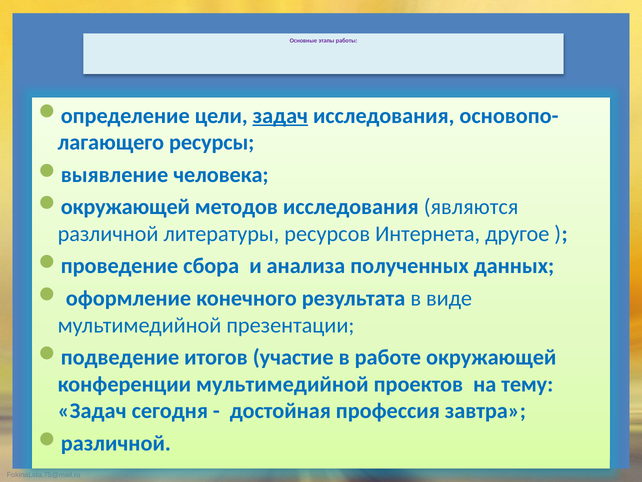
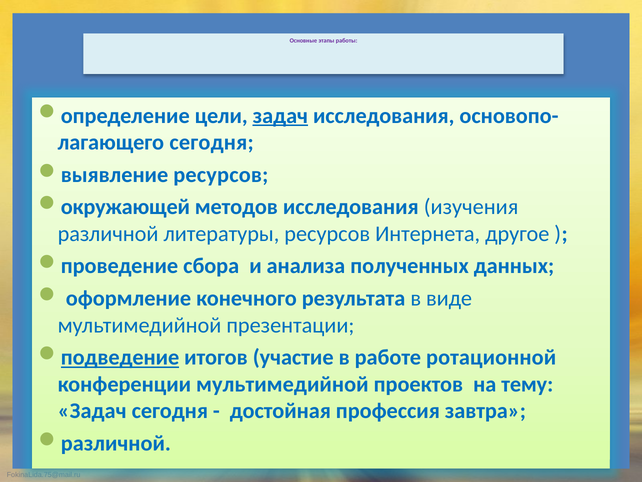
ресурсы: ресурсы -> сегодня (212, 142)
выявление человека: человека -> ресурсов (221, 175)
являются: являются -> изучения (471, 207)
подведение underline: none -> present (120, 357)
работе окружающей: окружающей -> ротационной (491, 357)
